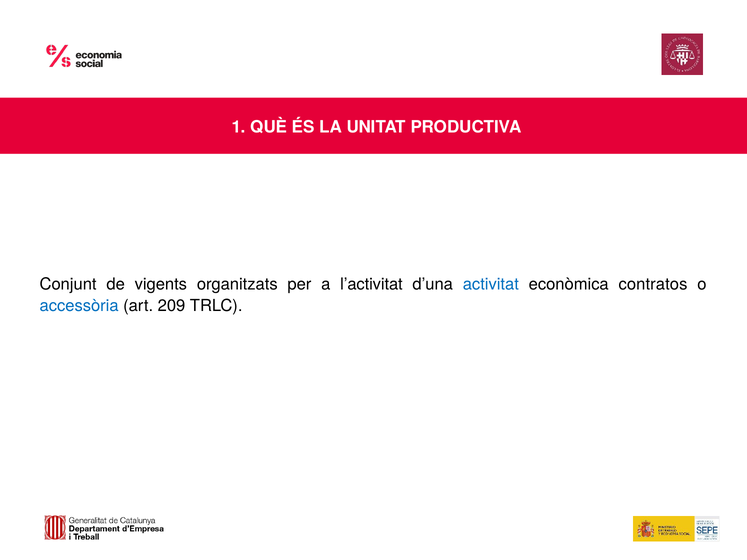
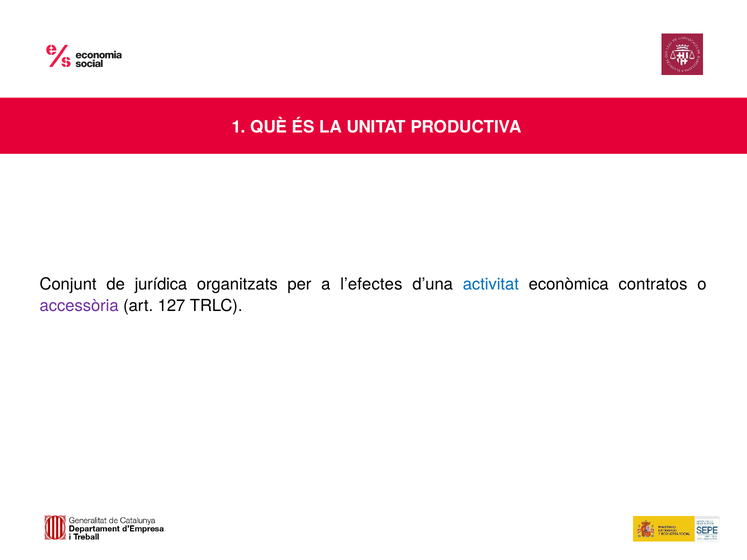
vigents: vigents -> jurídica (161, 285)
l’activitat: l’activitat -> l’efectes (371, 285)
accessòria colour: blue -> purple (79, 306)
209: 209 -> 127 (172, 306)
